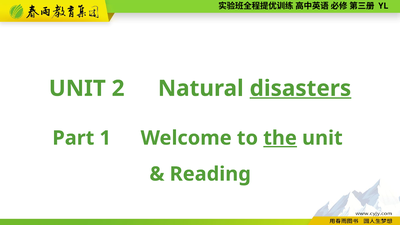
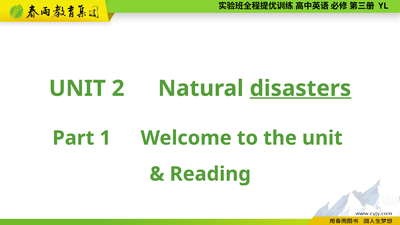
the underline: present -> none (280, 138)
